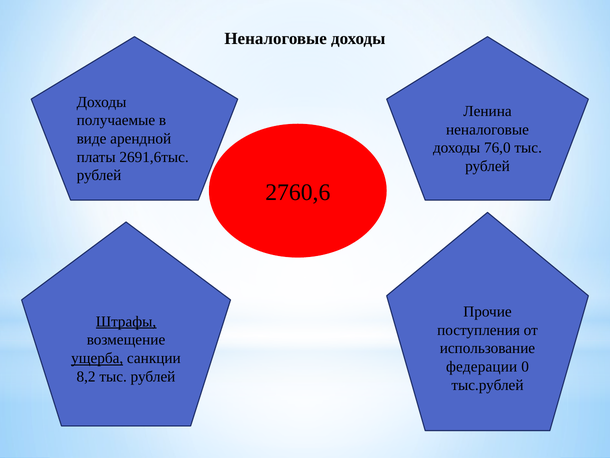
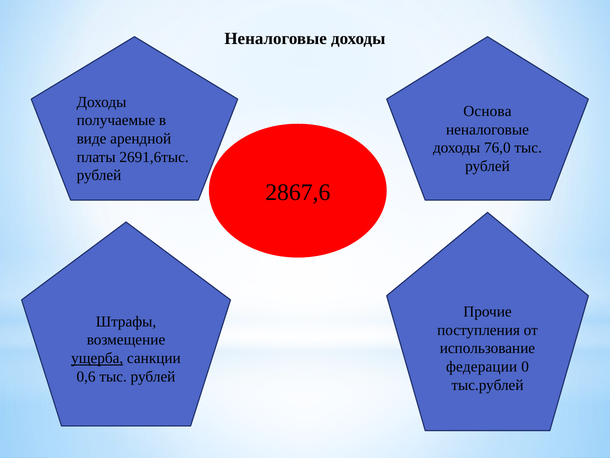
Ленина: Ленина -> Основа (487, 111)
2760,6: 2760,6 -> 2867,6 (298, 192)
Штрафы underline: present -> none (126, 321)
8,2: 8,2 -> 0,6 (86, 376)
